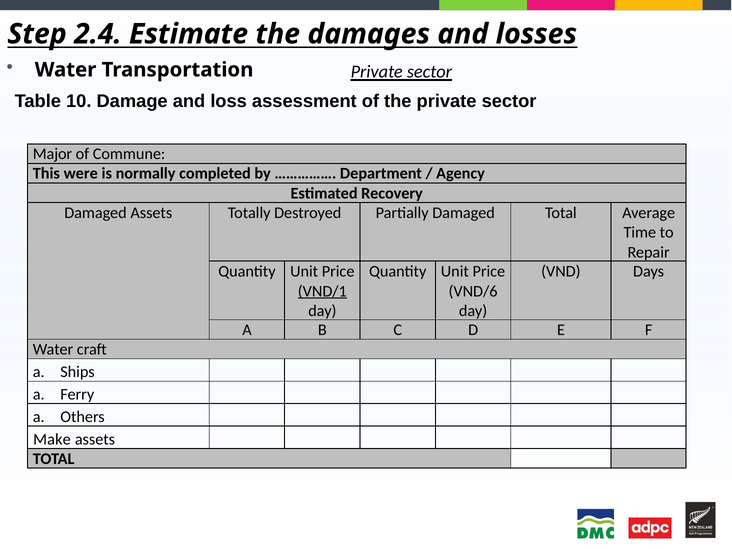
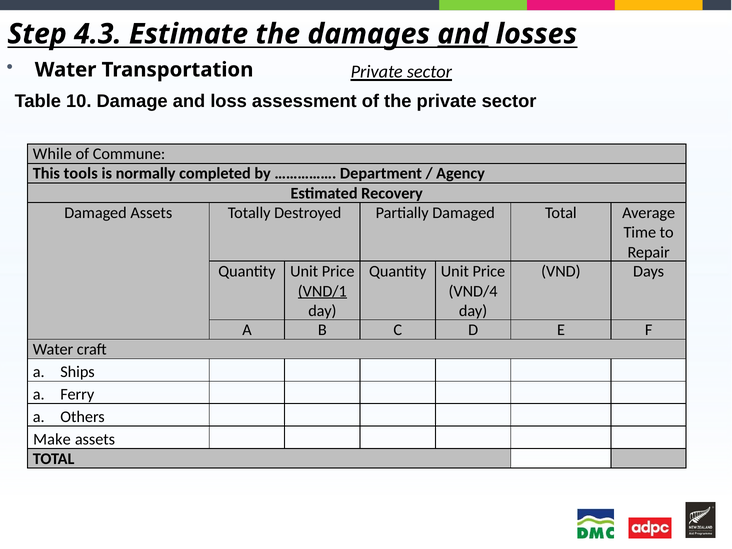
2.4: 2.4 -> 4.3 (98, 34)
and underline: none -> present (463, 34)
Major: Major -> While (52, 154)
were: were -> tools (81, 174)
VND/6: VND/6 -> VND/4 (473, 291)
